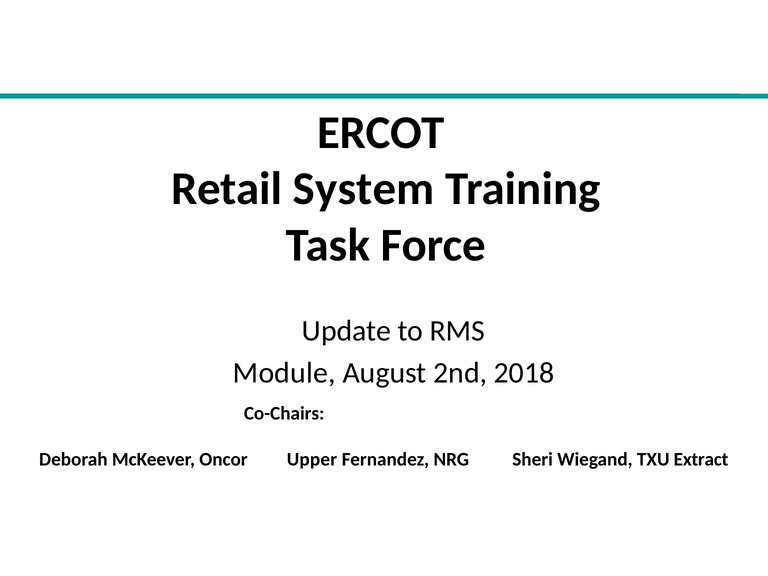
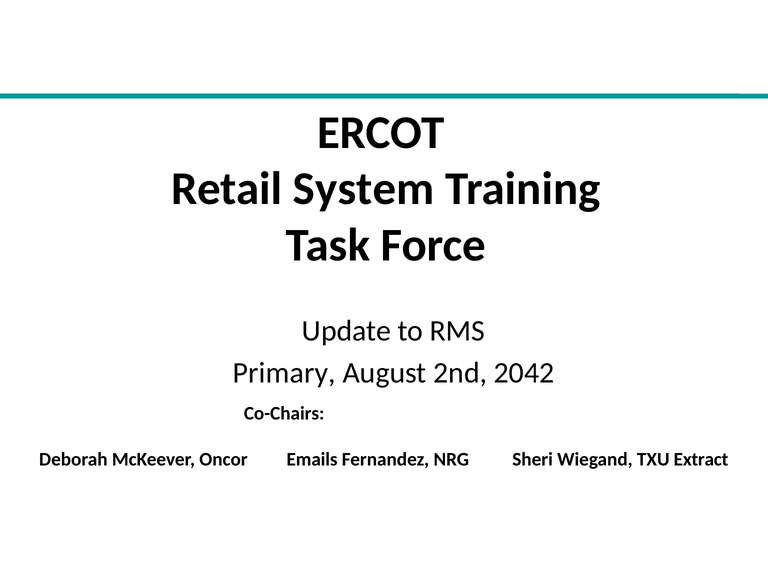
Module: Module -> Primary (284, 373)
2018: 2018 -> 2042 (524, 373)
Upper: Upper -> Emails (312, 460)
